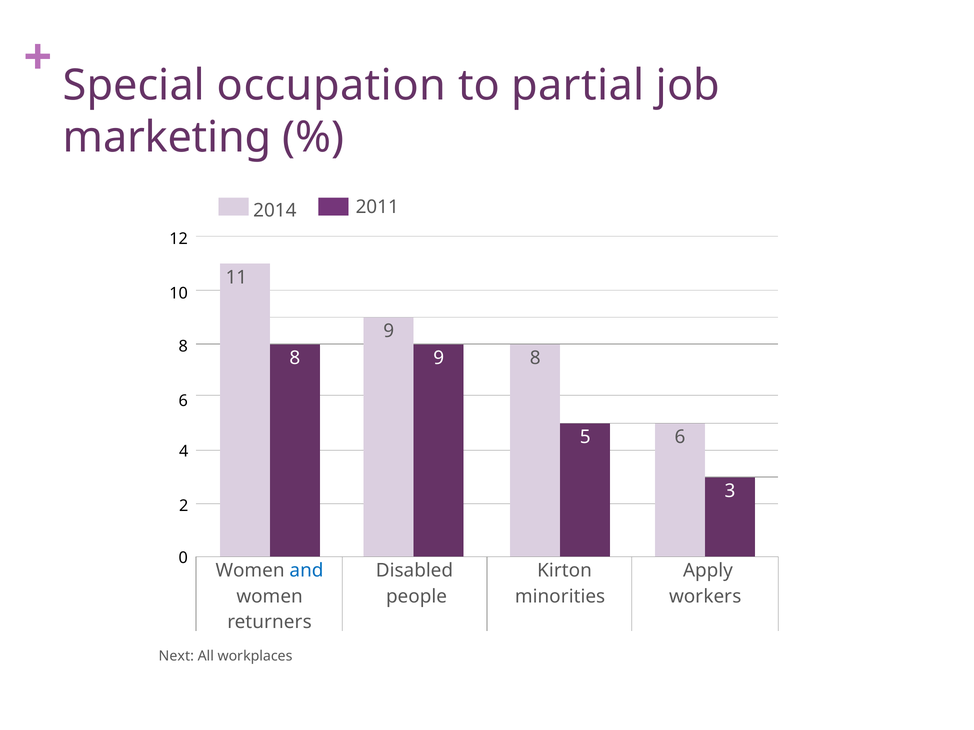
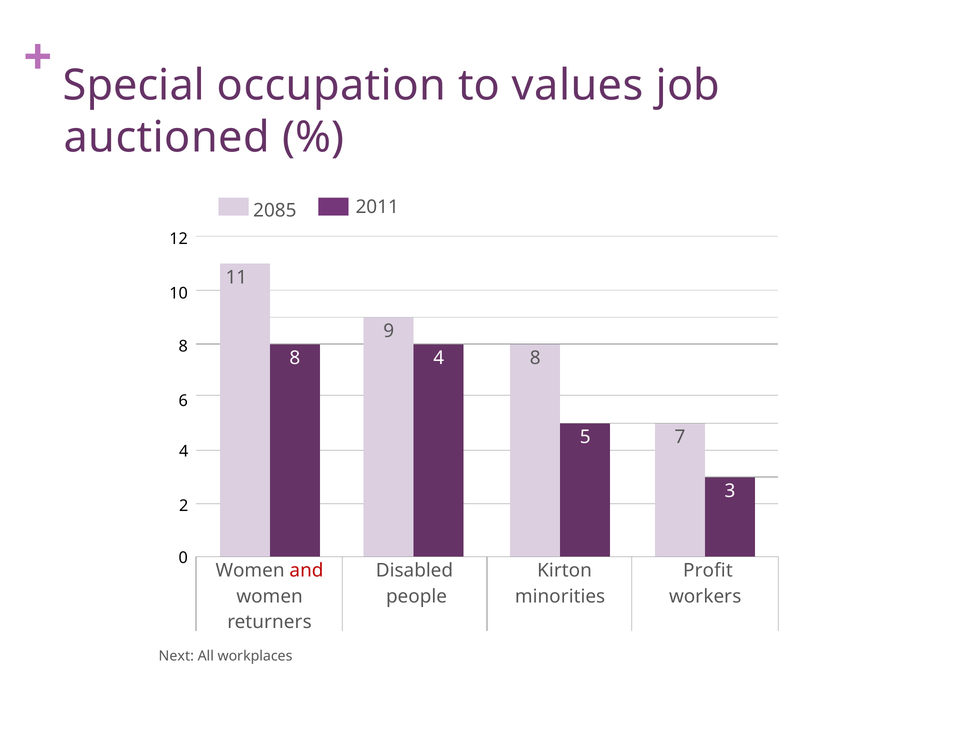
partial: partial -> values (578, 85)
marketing: marketing -> auctioned (167, 137)
2014: 2014 -> 2085 (275, 211)
8 9: 9 -> 4 (439, 358)
5 6: 6 -> 7 (680, 437)
and colour: blue -> red (307, 571)
Apply: Apply -> Profit (708, 571)
